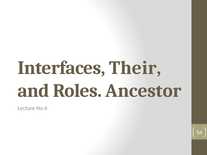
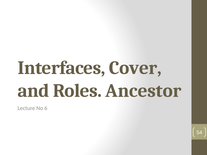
Their: Their -> Cover (135, 68)
